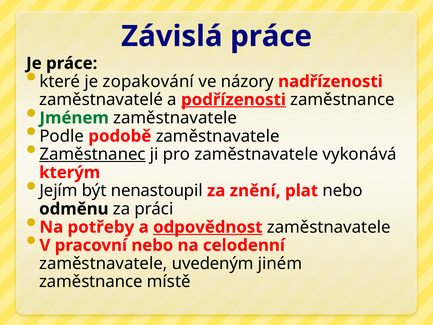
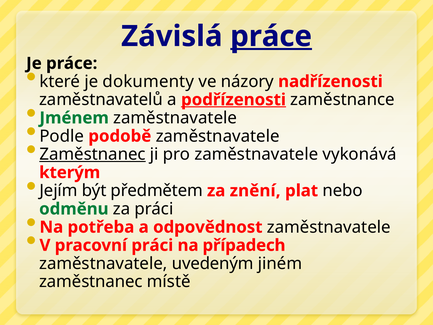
práce underline: none -> present (271, 36)
zopakování: zopakování -> dokumenty (148, 81)
zaměstnavatelé: zaměstnavatelé -> zaměstnavatelů (101, 100)
nenastoupil: nenastoupil -> předmětem (157, 191)
odměnu colour: black -> green (74, 209)
potřeby: potřeby -> potřeba (101, 227)
odpovědnost underline: present -> none (208, 227)
pracovní nebo: nebo -> práci (152, 245)
celodenní: celodenní -> případech (244, 245)
zaměstnance: zaměstnance -> zaměstnanec (91, 282)
